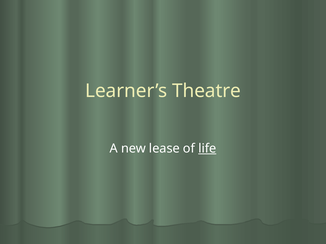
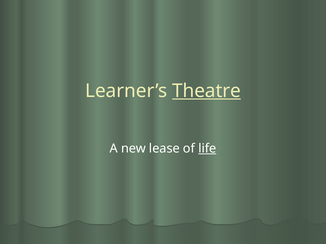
Theatre underline: none -> present (207, 91)
